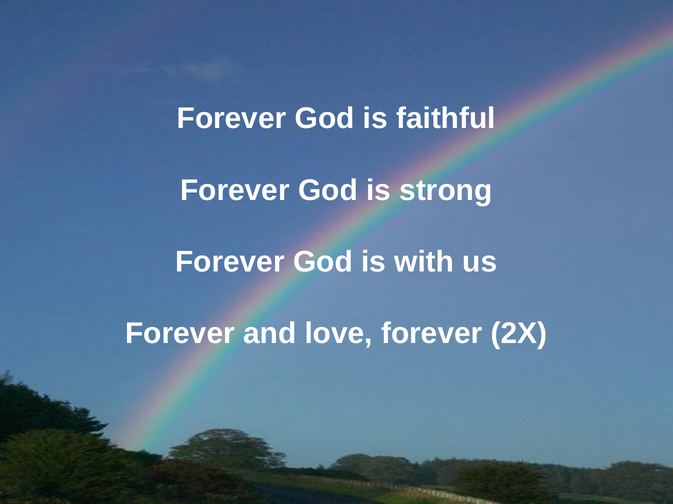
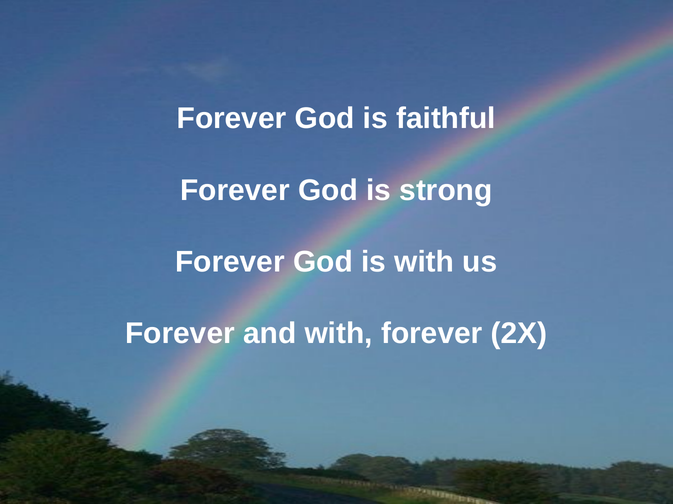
and love: love -> with (339, 334)
